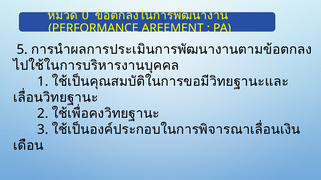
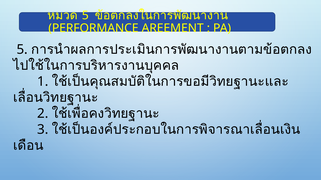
0: 0 -> 5 (85, 15)
